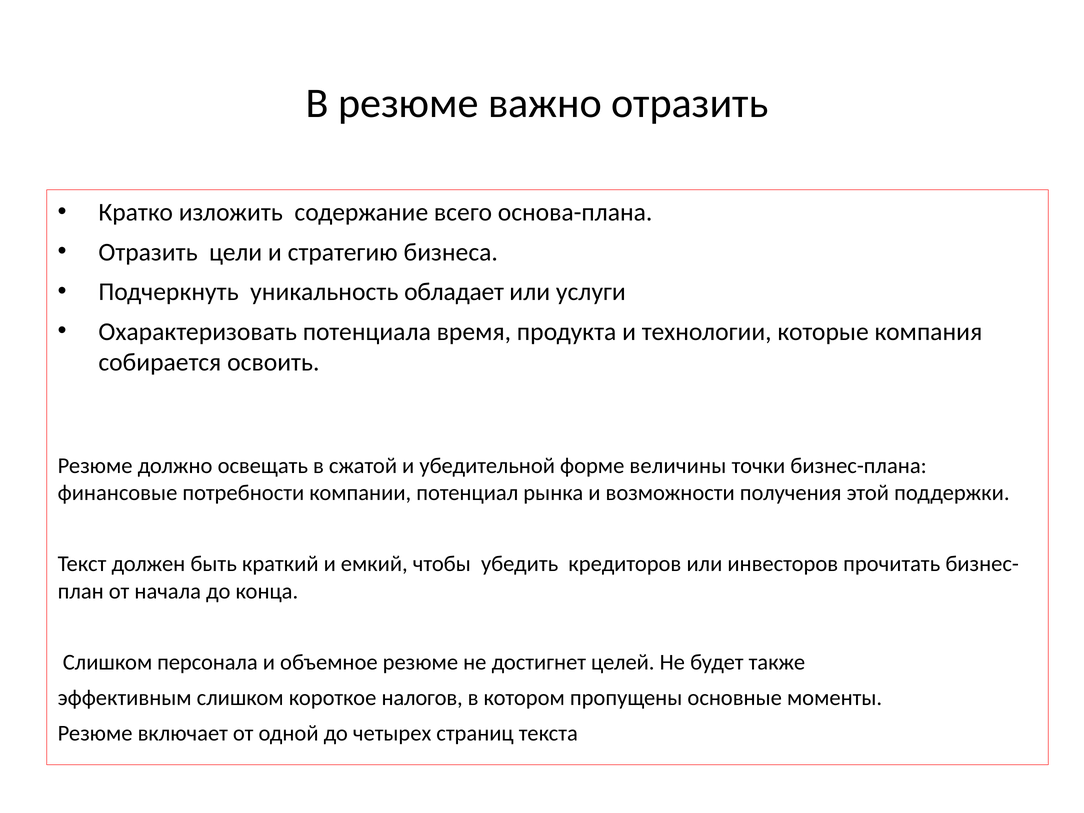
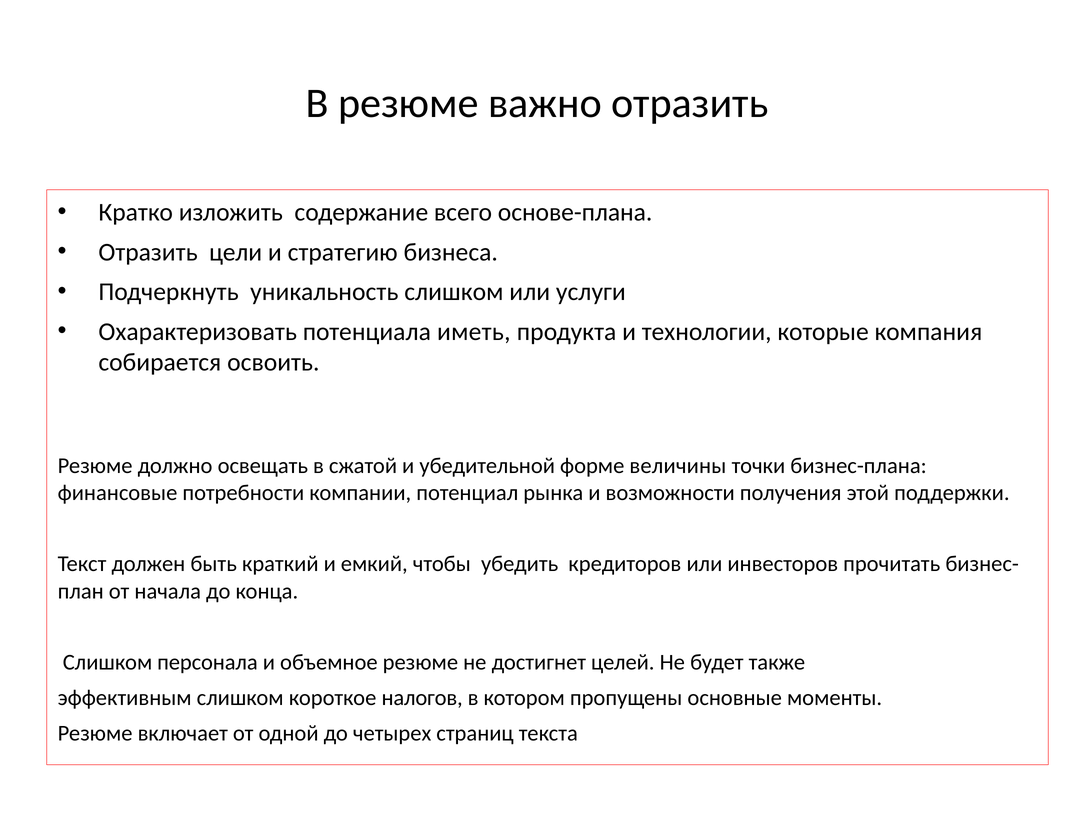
основа-плана: основа-плана -> основе-плана (575, 212)
уникальность обладает: обладает -> слишком (454, 292)
время: время -> иметь (474, 332)
